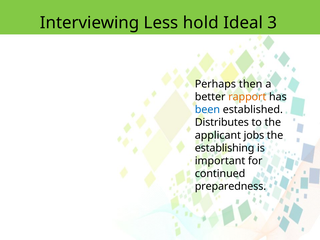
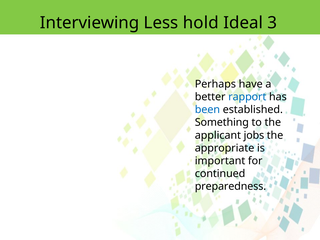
then: then -> have (251, 84)
rapport colour: orange -> blue (247, 97)
Distributes: Distributes -> Something (222, 122)
establishing: establishing -> appropriate (225, 148)
